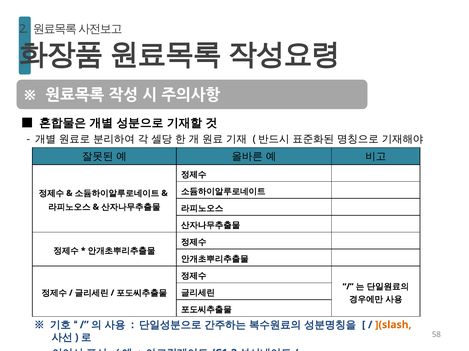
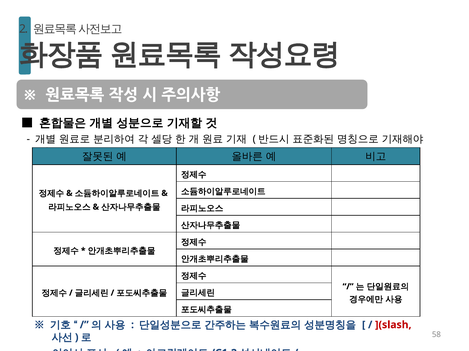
](slash colour: orange -> red (393, 325)
